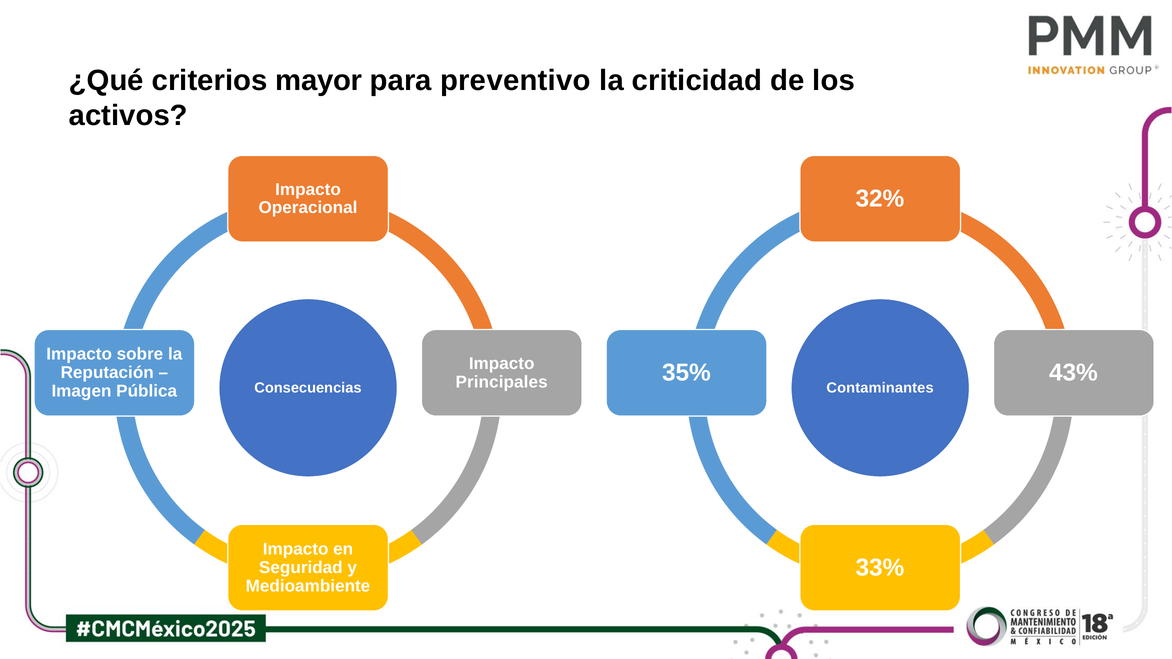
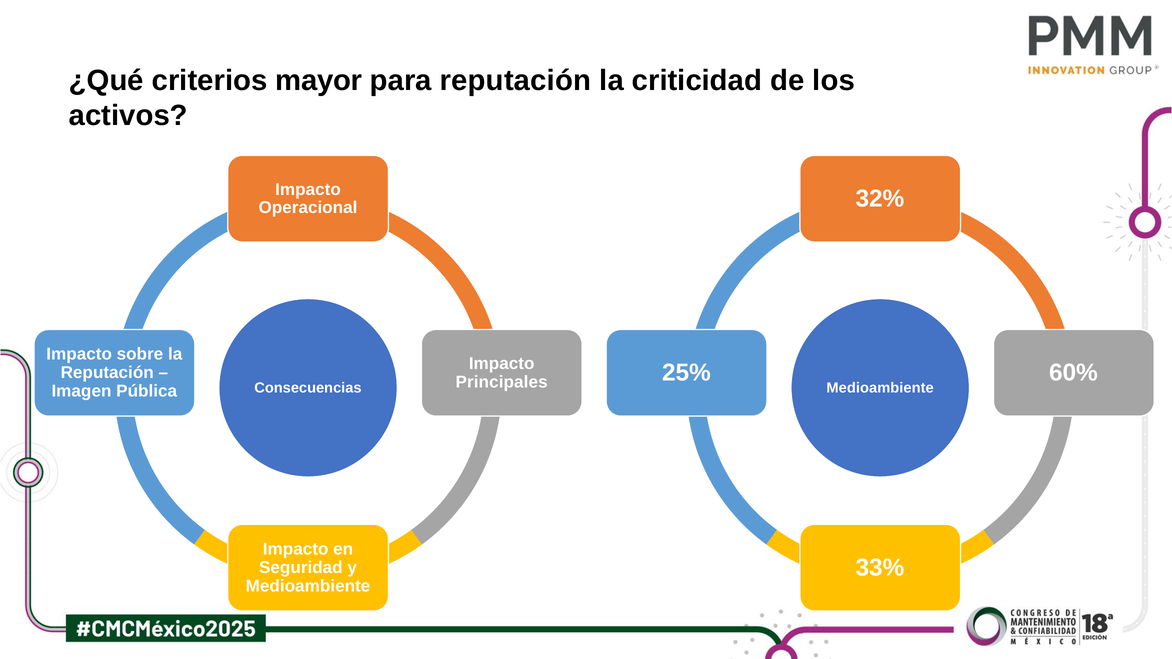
para preventivo: preventivo -> reputación (516, 80)
35%: 35% -> 25% (686, 373)
43%: 43% -> 60% (1074, 373)
Pública Contaminantes: Contaminantes -> Medioambiente (880, 388)
